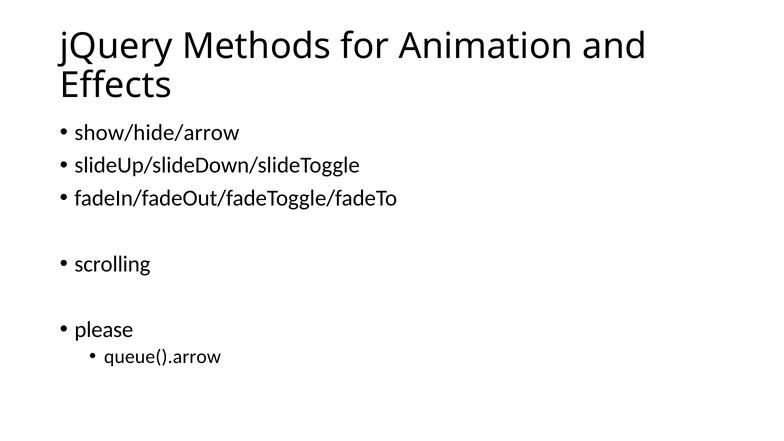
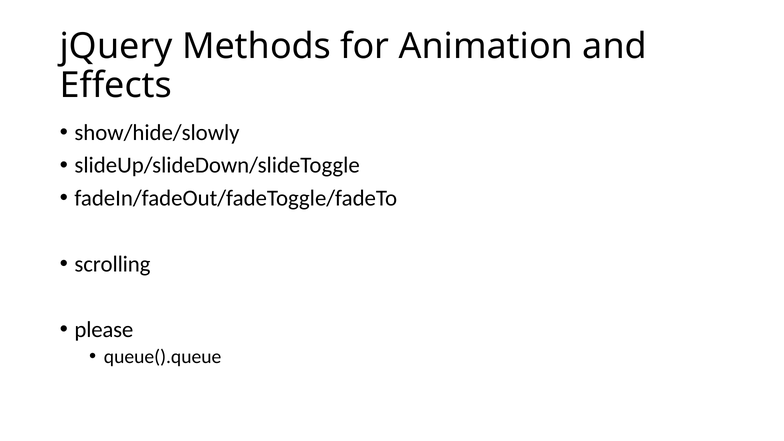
show/hide/arrow: show/hide/arrow -> show/hide/slowly (157, 133)
queue().arrow: queue().arrow -> queue().queue (163, 357)
